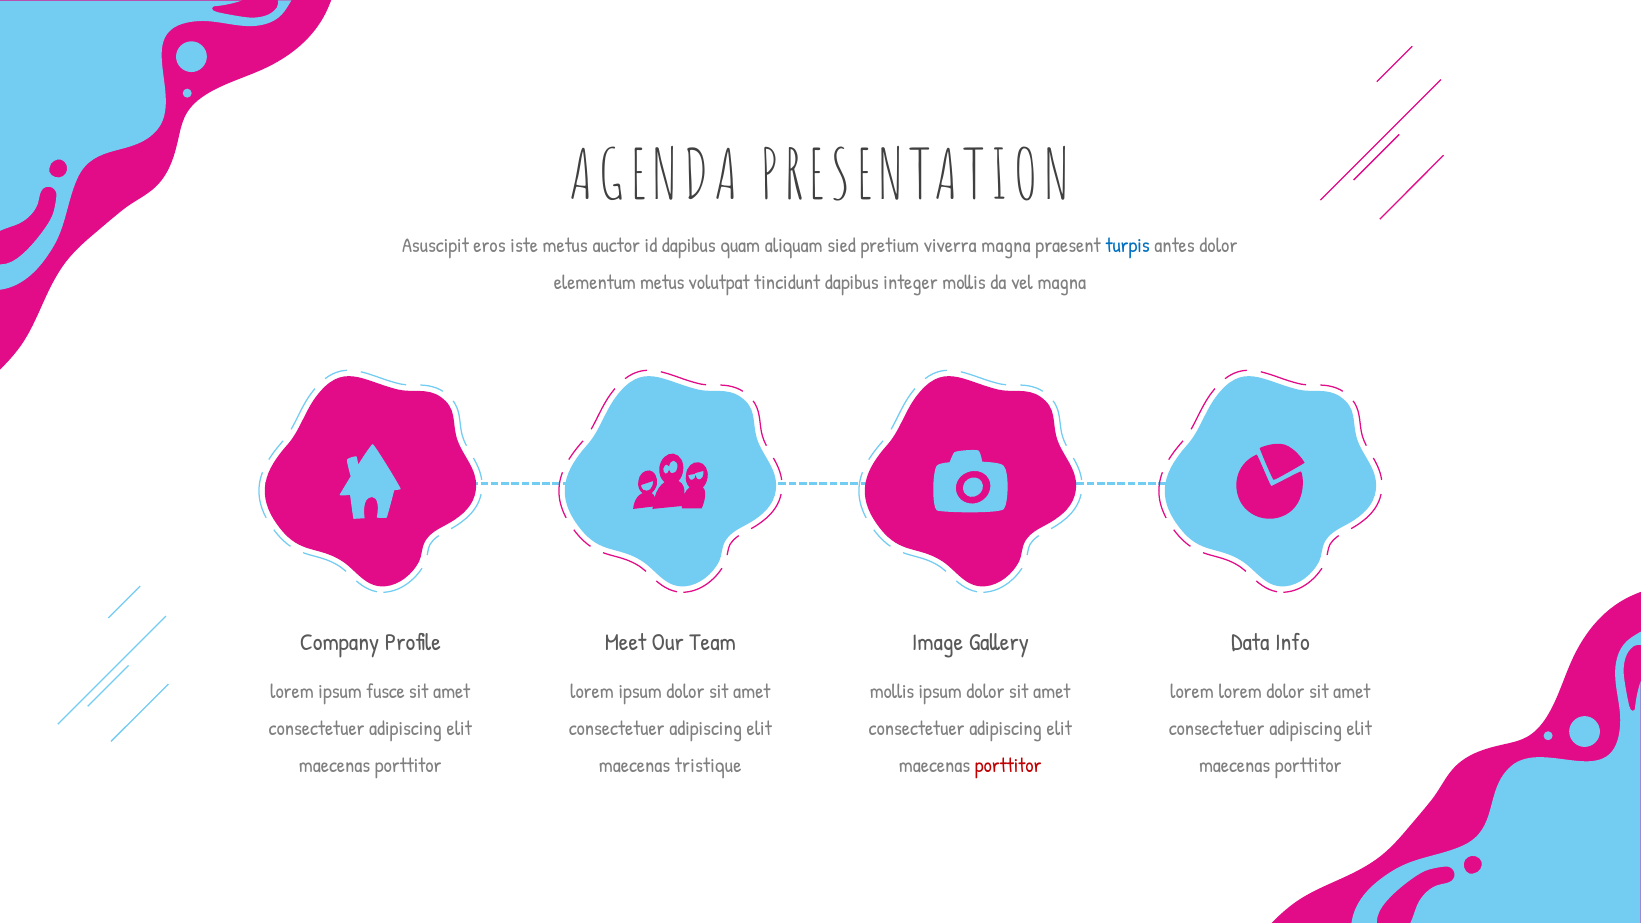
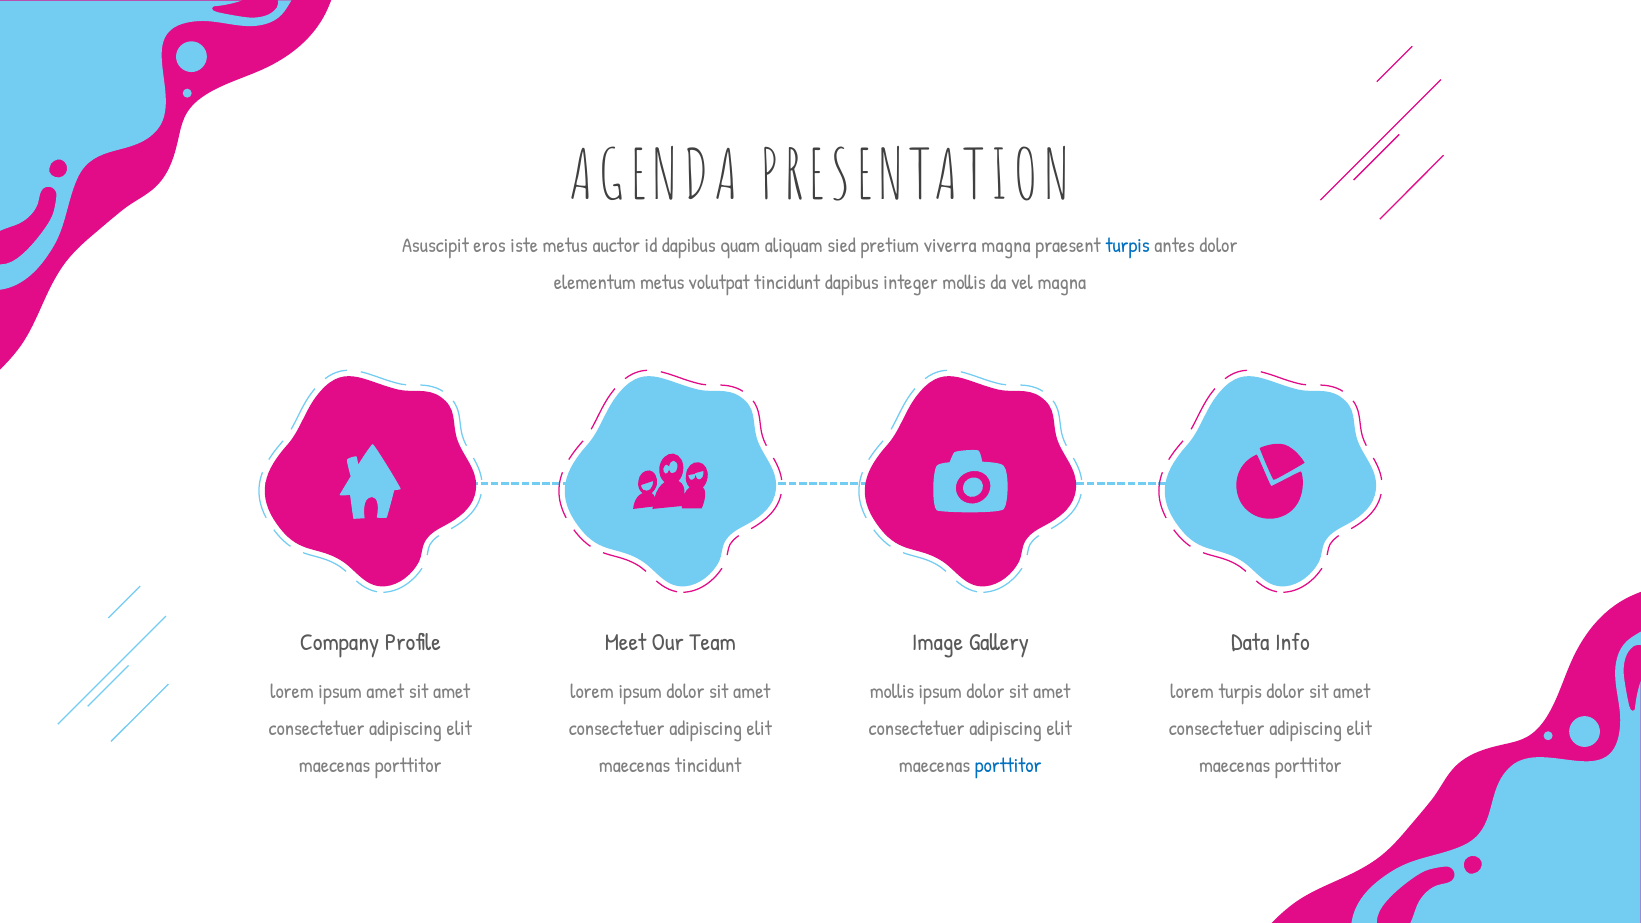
ipsum fusce: fusce -> amet (385, 692)
lorem lorem: lorem -> turpis (1240, 692)
maecenas tristique: tristique -> tincidunt (708, 765)
porttitor colour: red -> blue (1008, 765)
